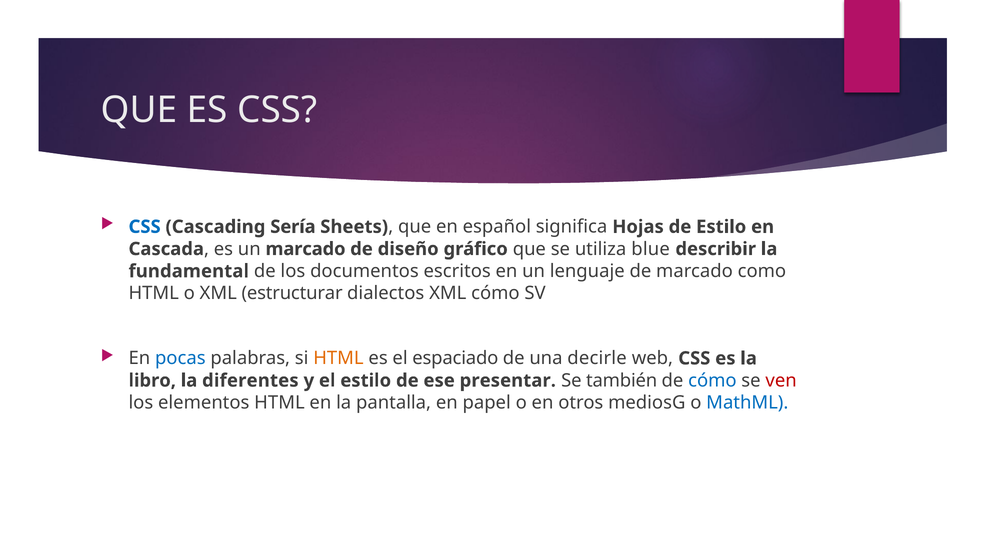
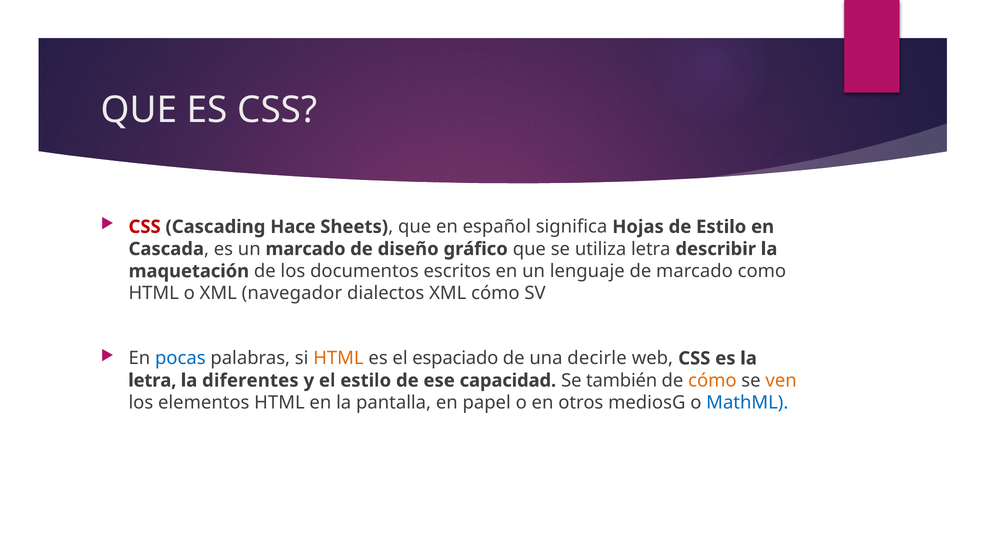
CSS colour: blue -> red (145, 227)
Sería: Sería -> Hace (293, 227)
utiliza blue: blue -> letra (651, 249)
fundamental: fundamental -> maquetación (189, 271)
estructurar: estructurar -> navegador (292, 293)
libro: libro -> letra (152, 380)
presentar: presentar -> capacidad (508, 380)
cómo colour: blue -> orange (712, 380)
ven colour: red -> orange (781, 380)
